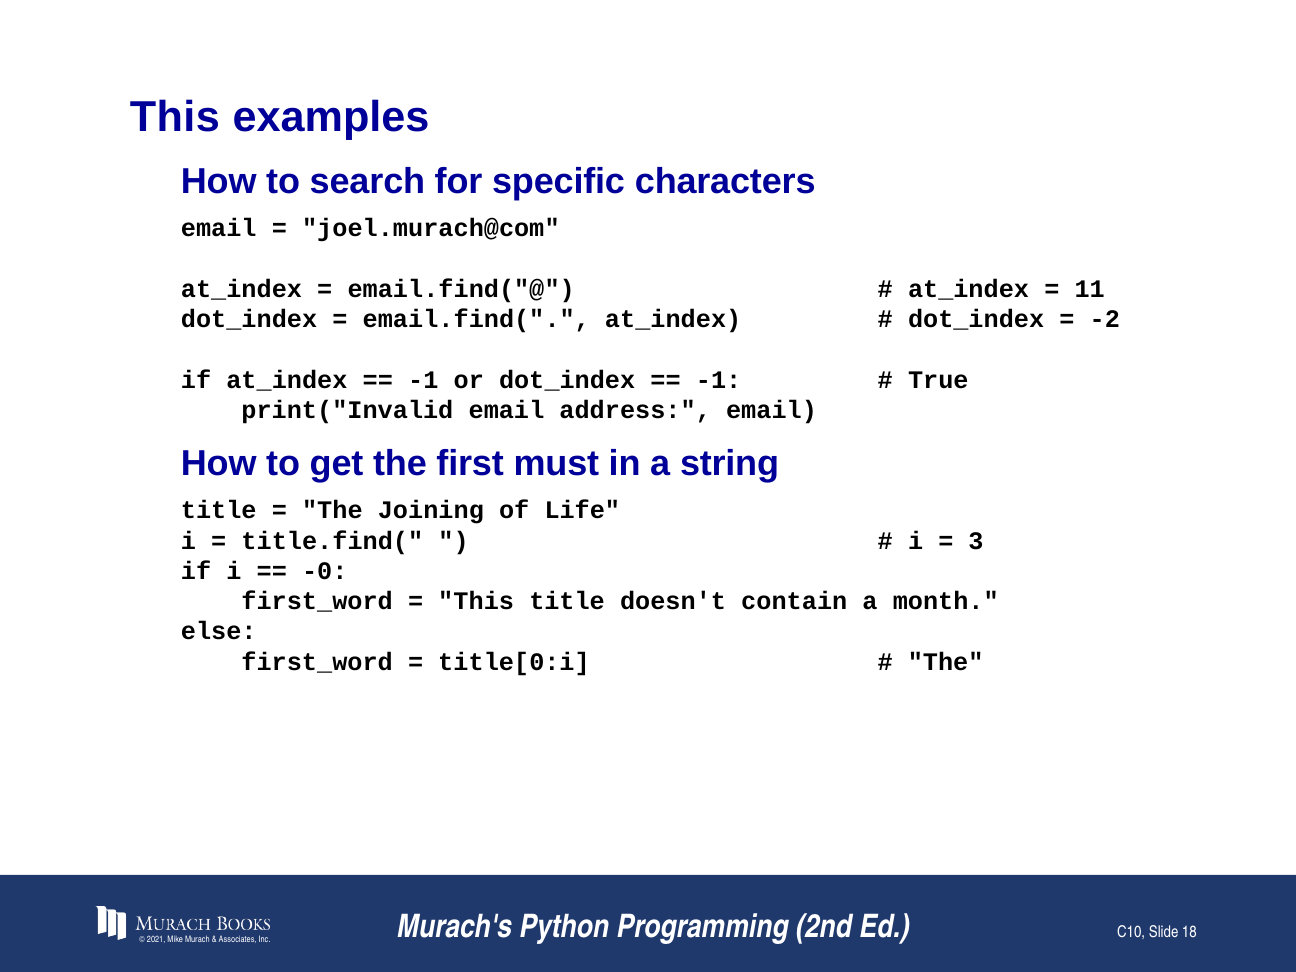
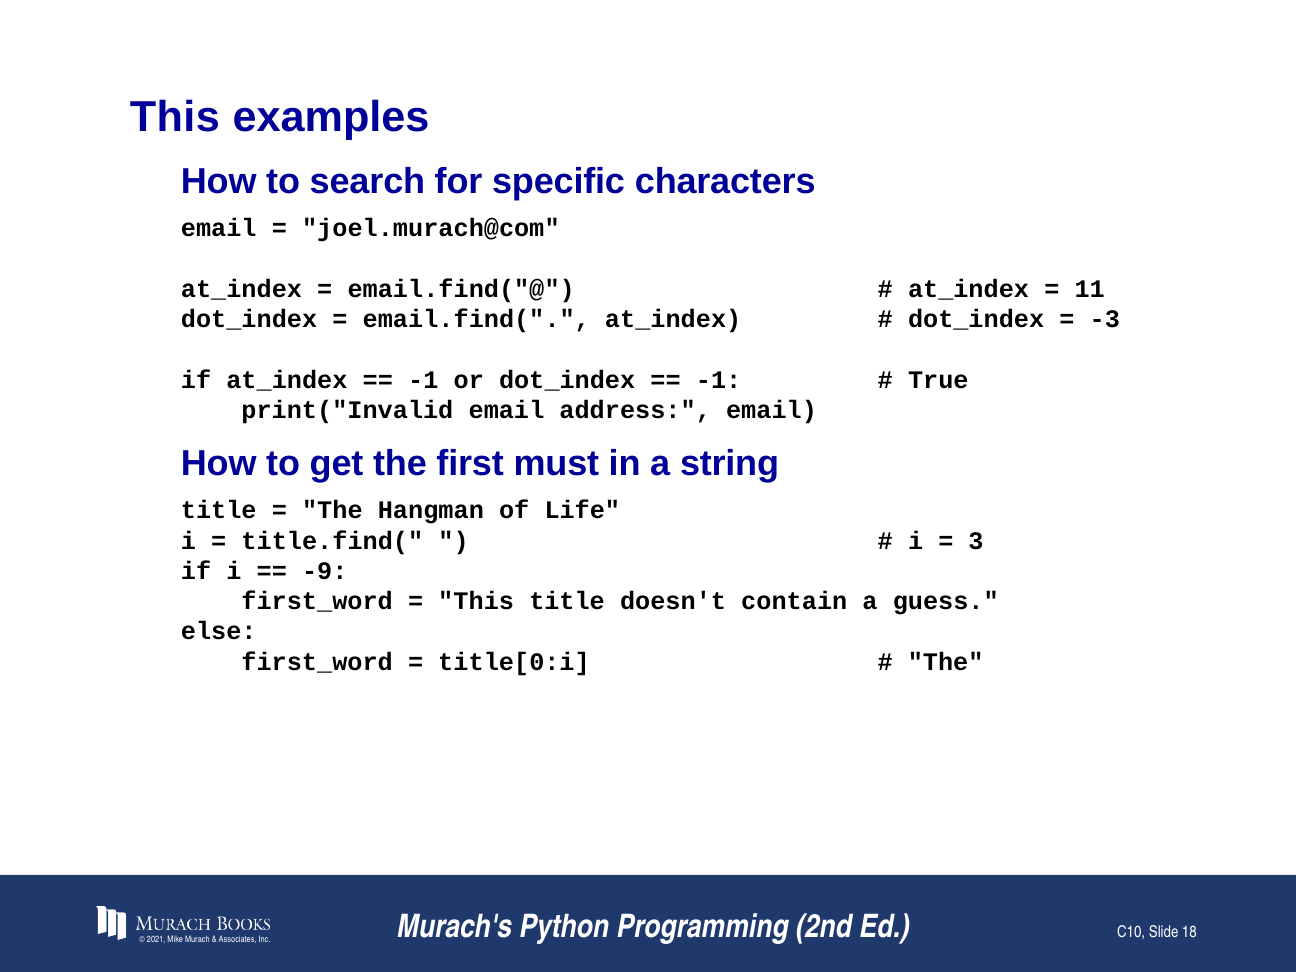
-2: -2 -> -3 (1105, 319)
Joining: Joining -> Hangman (431, 511)
-0: -0 -> -9 (325, 571)
month: month -> guess (946, 601)
